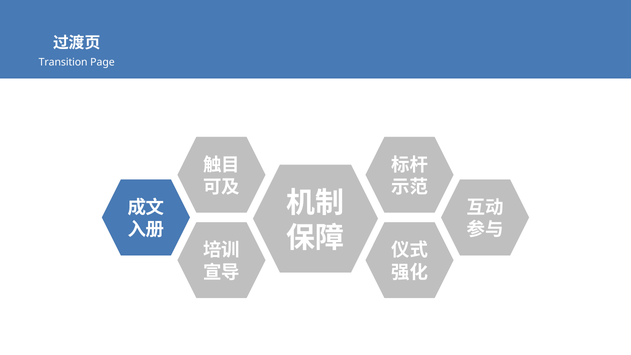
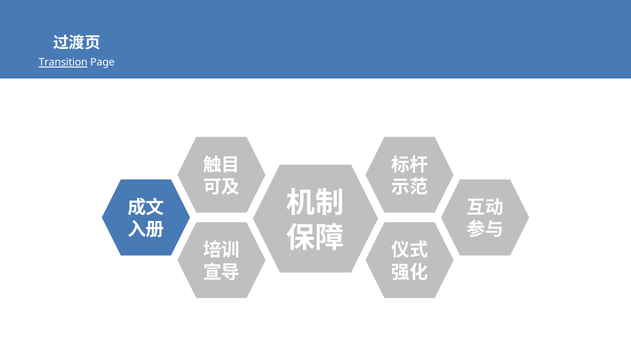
Transition underline: none -> present (63, 62)
